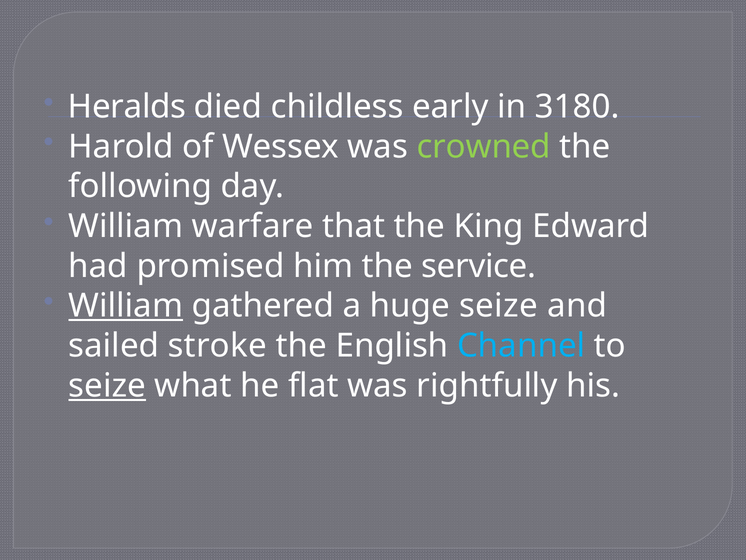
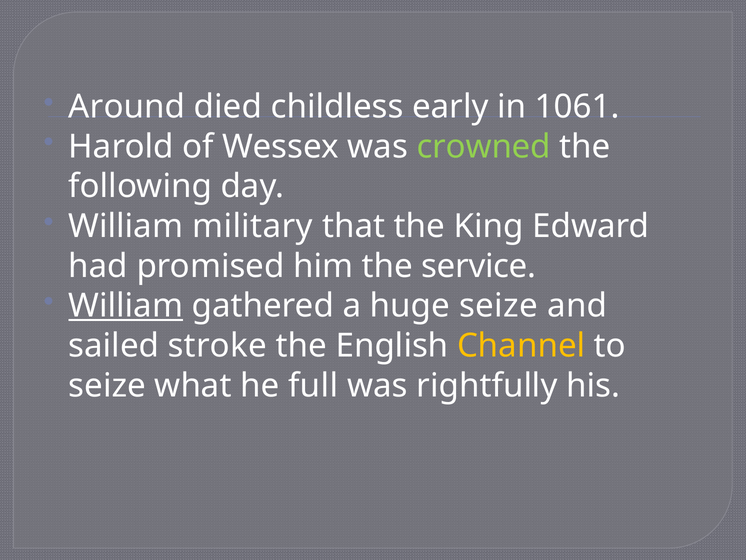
Heralds: Heralds -> Around (127, 107)
3180: 3180 -> 1061 (577, 107)
warfare: warfare -> military (252, 226)
Channel colour: light blue -> yellow (521, 345)
seize underline: present -> none (107, 385)
flat: flat -> full (313, 385)
